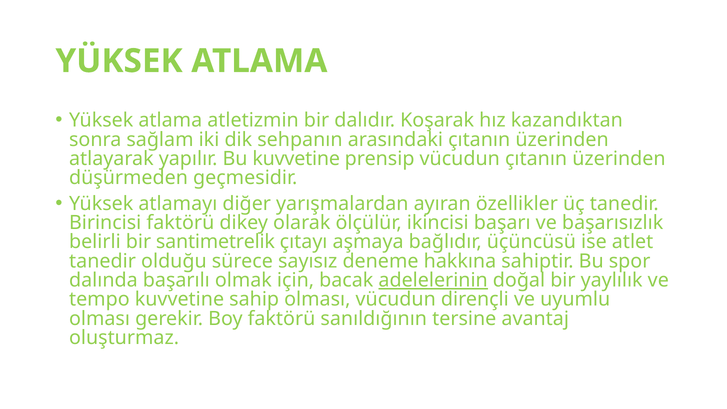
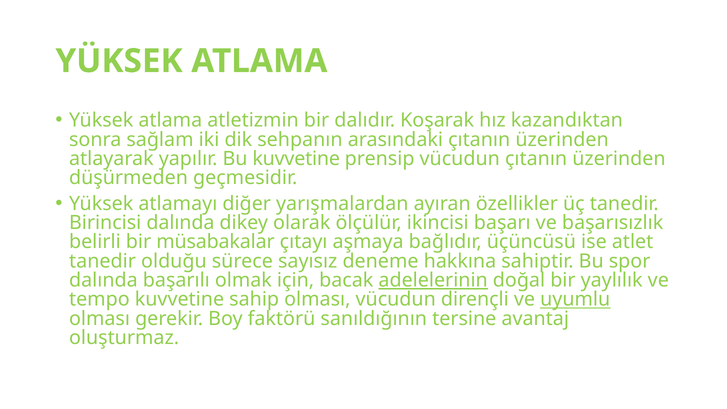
Birincisi faktörü: faktörü -> dalında (180, 223)
santimetrelik: santimetrelik -> müsabakalar (215, 242)
uyumlu underline: none -> present (575, 299)
